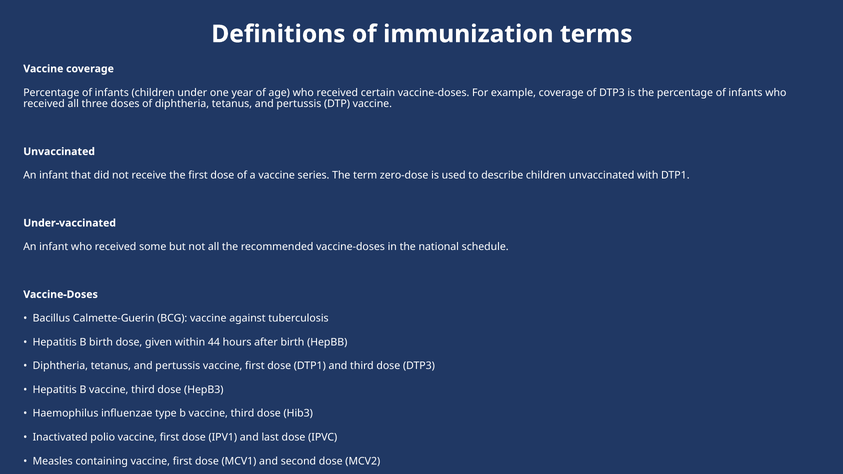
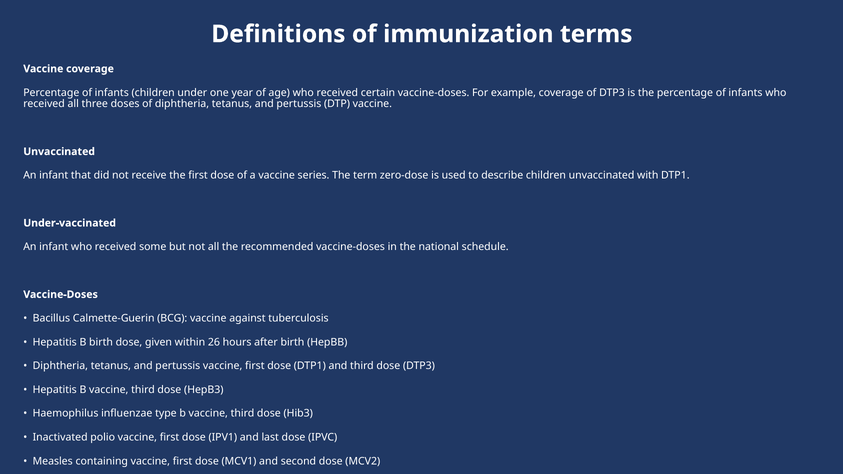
44: 44 -> 26 (214, 342)
